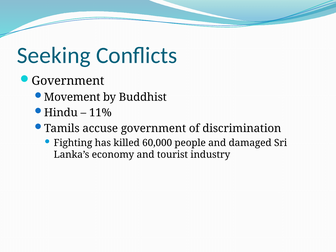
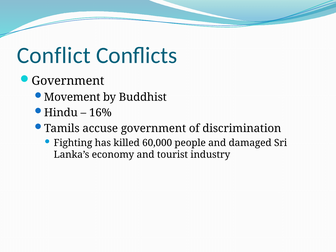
Seeking: Seeking -> Conflict (54, 55)
11%: 11% -> 16% (100, 113)
